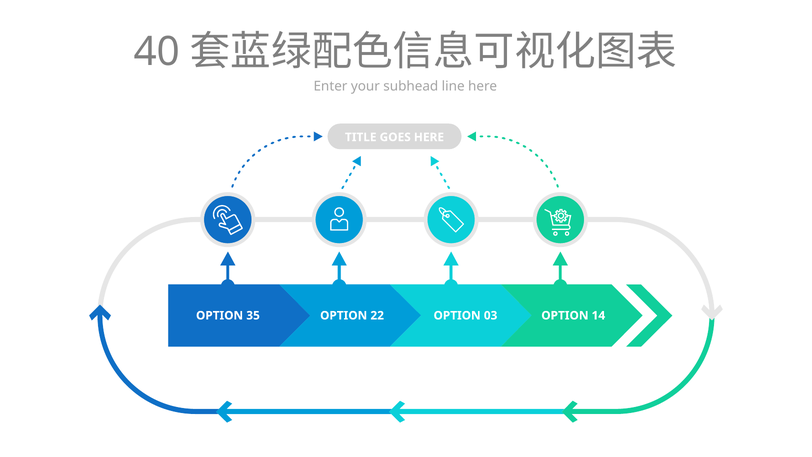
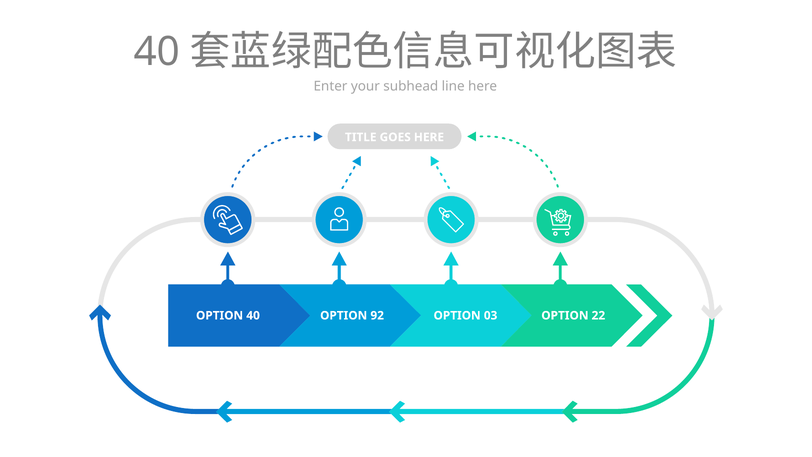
OPTION 35: 35 -> 40 (253, 315)
22: 22 -> 92 (377, 315)
14: 14 -> 22 (598, 315)
